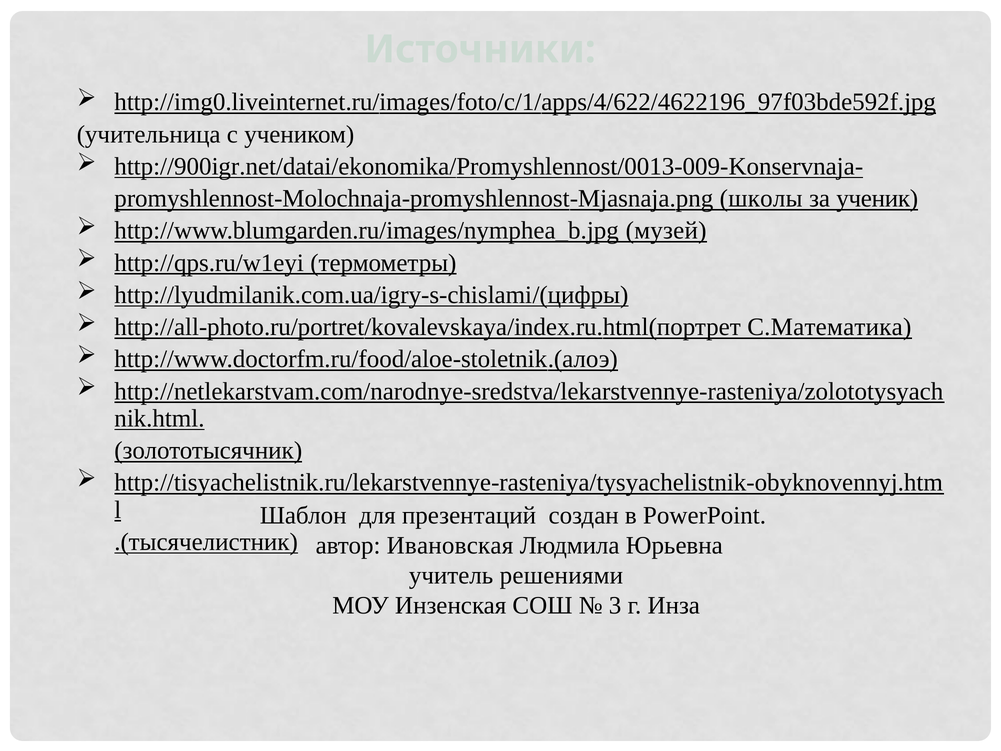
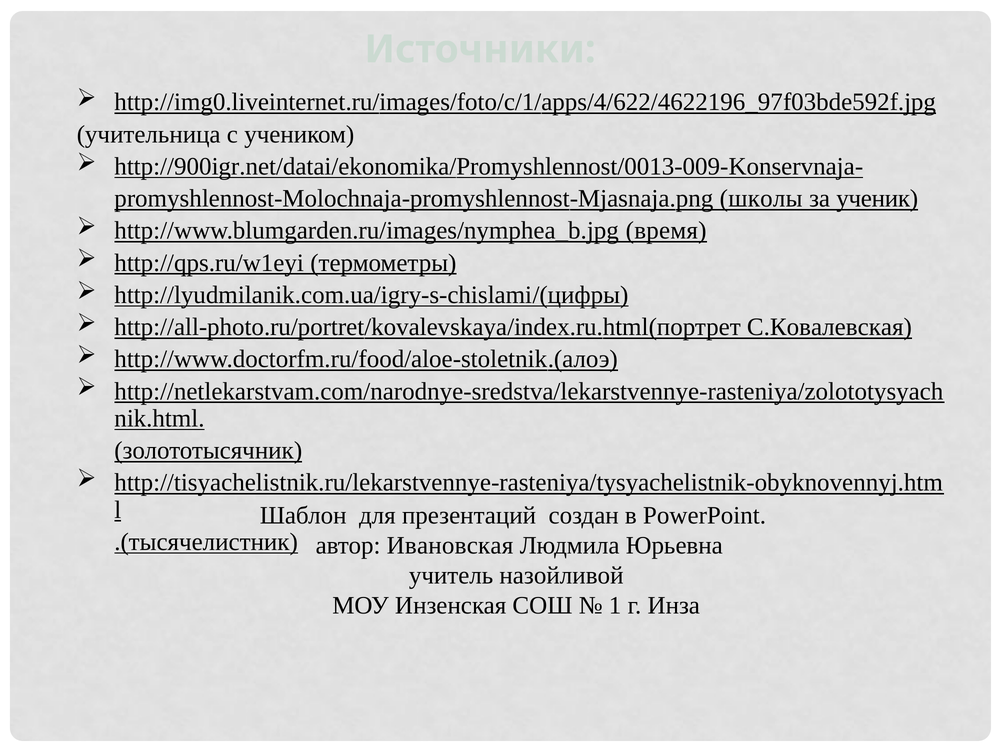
музей: музей -> время (666, 231)
С.Математика: С.Математика -> С.Ковалевская (829, 327)
решениями: решениями -> назойливой (561, 575)
3: 3 -> 1 (615, 605)
